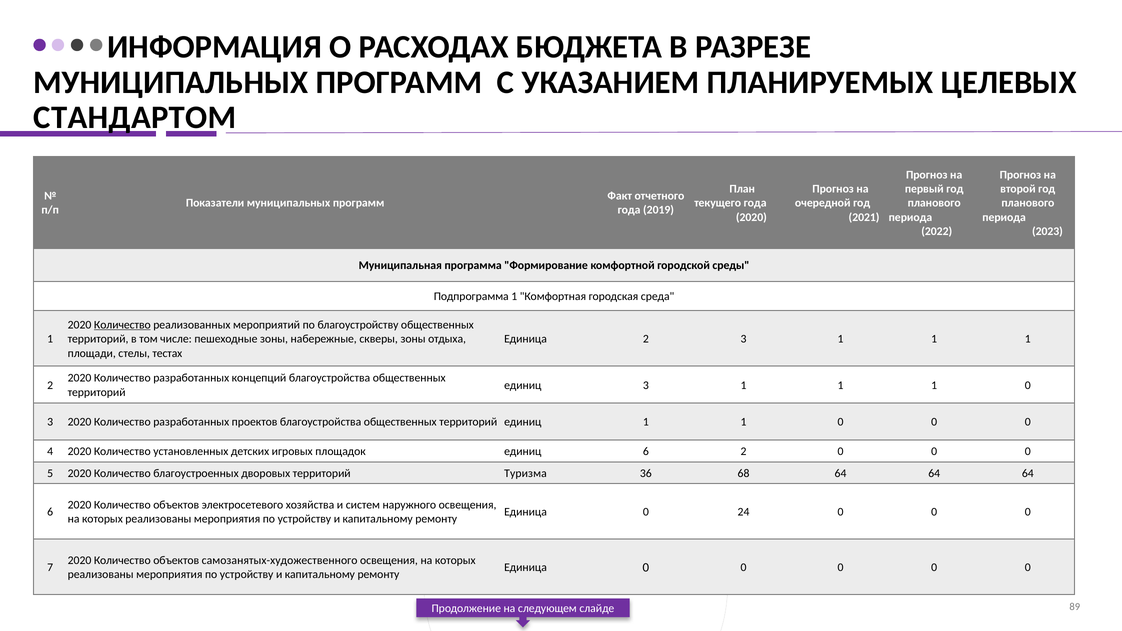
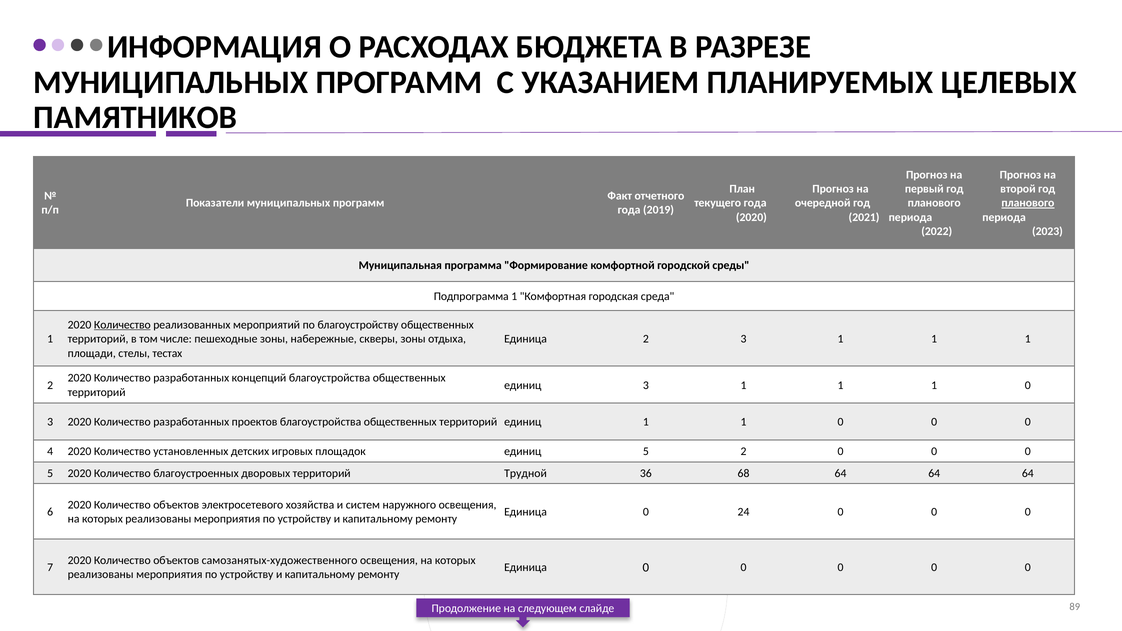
СТАНДАРТОМ: СТАНДАРТОМ -> ПАМЯТНИКОВ (135, 118)
планового underline: none -> present (1028, 203)
единиц 6: 6 -> 5 (646, 452)
Туризма: Туризма -> Трудной (526, 473)
